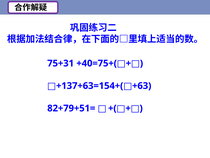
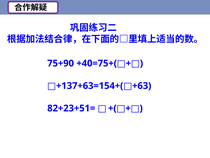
75+31: 75+31 -> 75+90 (61, 63)
82+79+51=: 82+79+51= -> 82+23+51= (71, 108)
